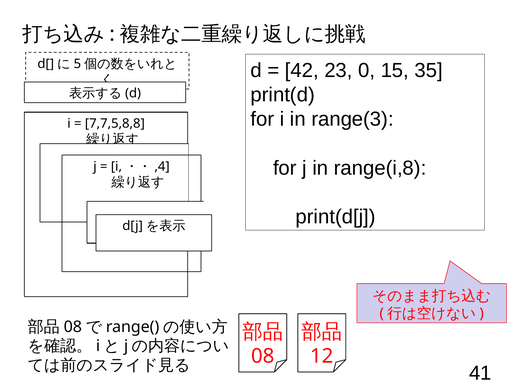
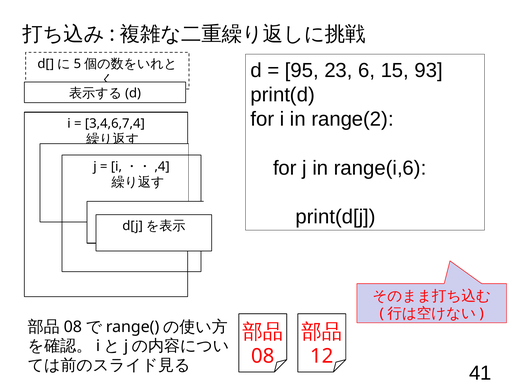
42: 42 -> 95 (302, 71)
0: 0 -> 6 (367, 71)
35: 35 -> 93 (429, 71)
range(3: range(3 -> range(2 (353, 119)
7,7,5,8,8: 7,7,5,8,8 -> 3,4,6,7,4 (115, 124)
range(i,8: range(i,8 -> range(i,6 (380, 168)
